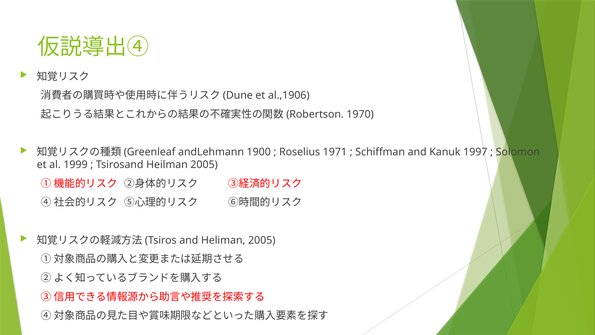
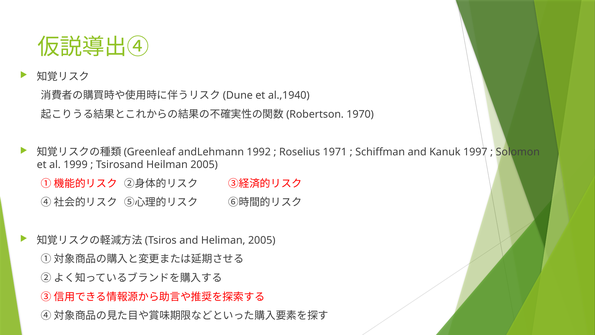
al.,1906: al.,1906 -> al.,1940 (289, 95)
1900: 1900 -> 1992 (259, 152)
